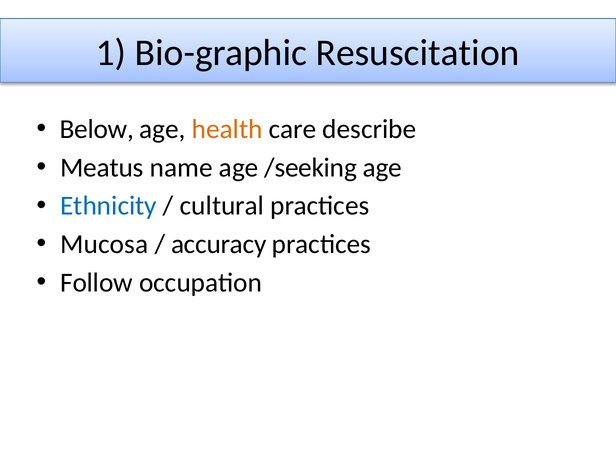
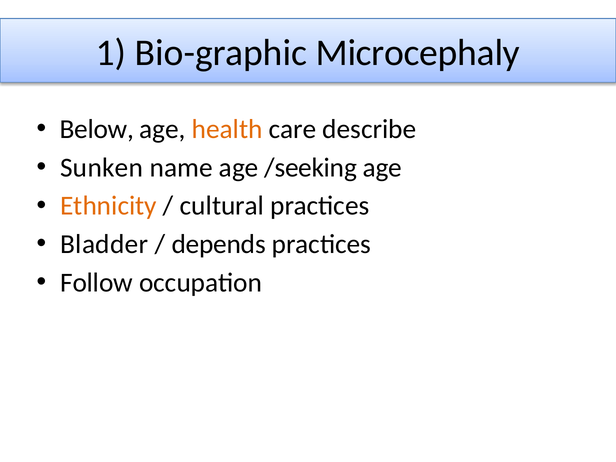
Resuscitation: Resuscitation -> Microcephaly (418, 53)
Meatus: Meatus -> Sunken (102, 168)
Ethnicity colour: blue -> orange (108, 206)
Mucosa: Mucosa -> Bladder (104, 244)
accuracy: accuracy -> depends (219, 244)
